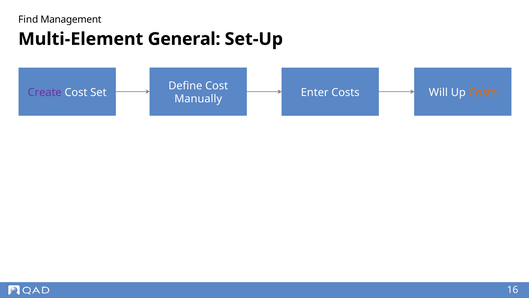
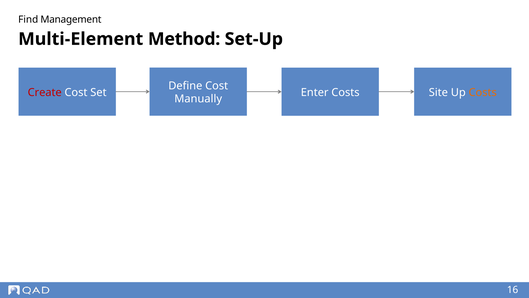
General: General -> Method (184, 39)
Create colour: purple -> red (45, 92)
Will: Will -> Site (438, 92)
